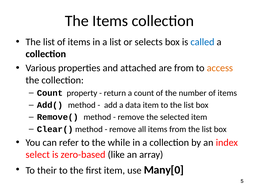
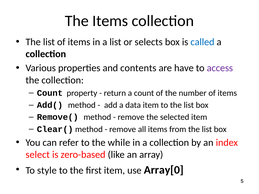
attached: attached -> contents (138, 68)
are from: from -> have (184, 68)
access colour: orange -> purple (220, 68)
their: their -> style (47, 171)
Many[0: Many[0 -> Array[0 (164, 170)
